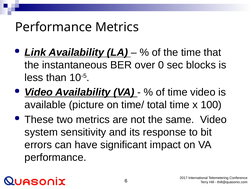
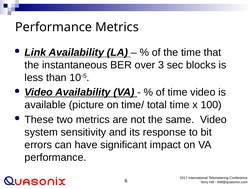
0: 0 -> 3 (161, 65)
